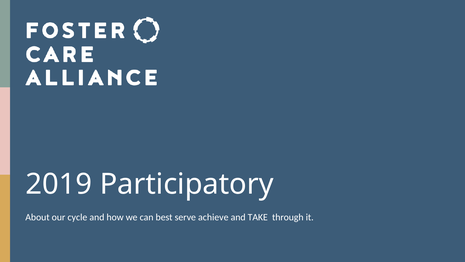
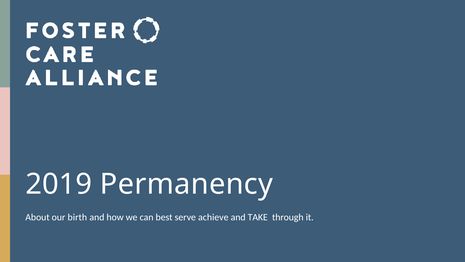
Participatory: Participatory -> Permanency (186, 184)
cycle: cycle -> birth (77, 217)
